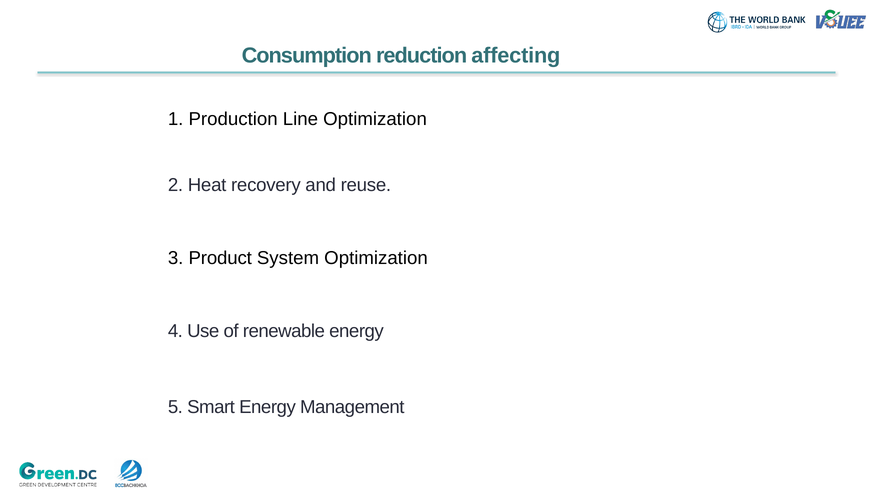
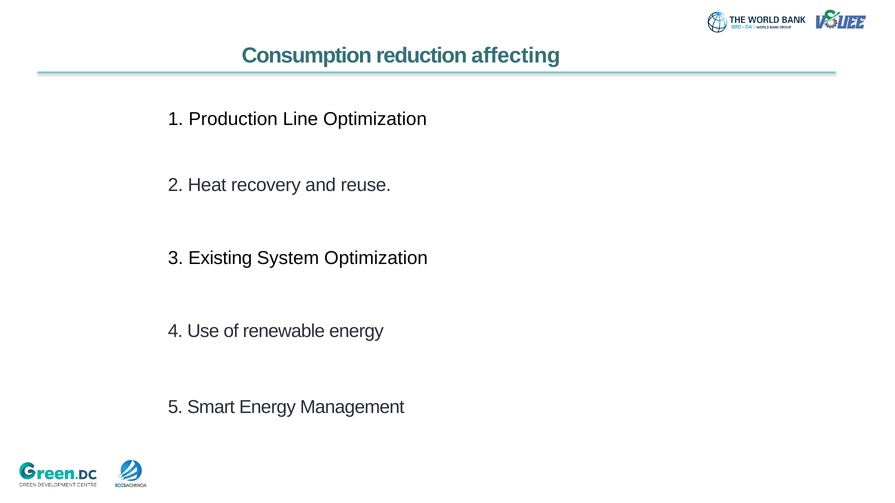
Product: Product -> Existing (220, 258)
